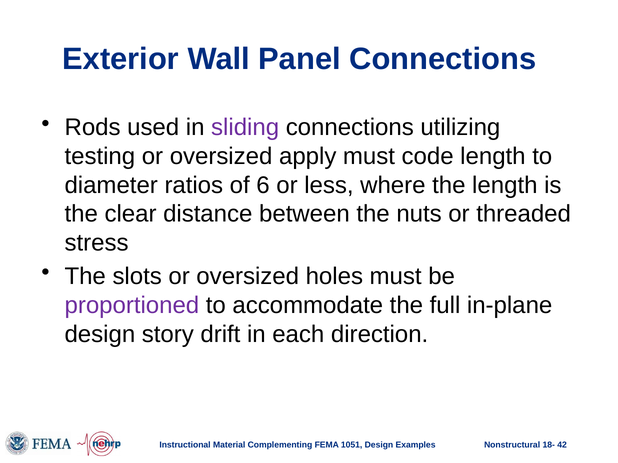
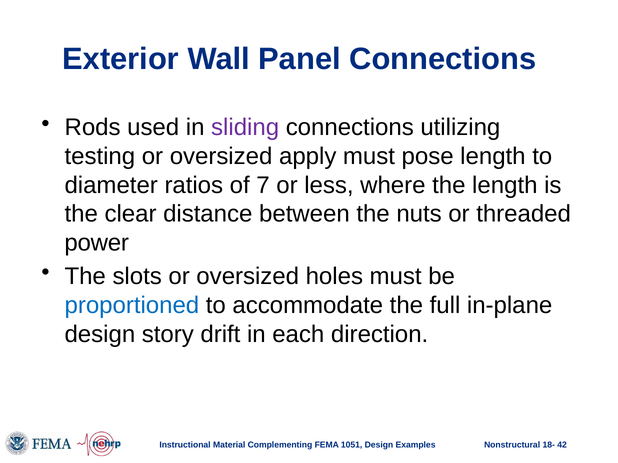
code: code -> pose (428, 157)
6: 6 -> 7 (263, 185)
stress: stress -> power (97, 243)
proportioned colour: purple -> blue (132, 306)
